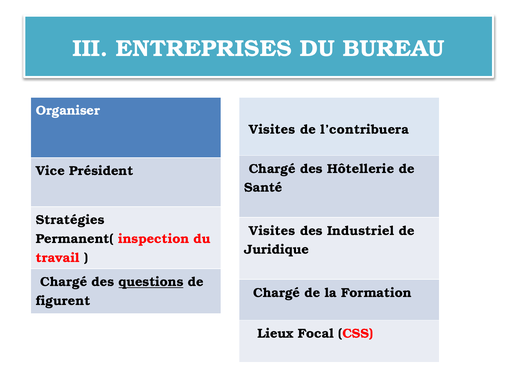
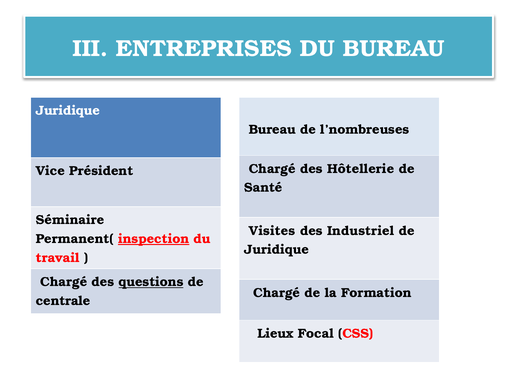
Organiser: Organiser -> Juridique (68, 111)
Visites: Visites -> Bureau (272, 130)
l’contribuera: l’contribuera -> l’nombreuses (365, 130)
Stratégies: Stratégies -> Séminaire (70, 220)
inspection underline: none -> present (154, 239)
figurent: figurent -> centrale (63, 301)
